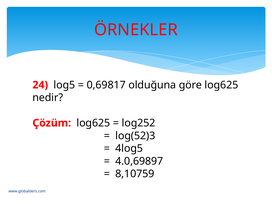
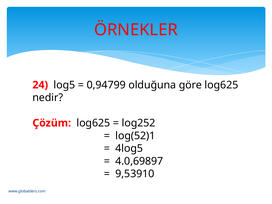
0,69817: 0,69817 -> 0,94799 (106, 85)
log(52)3: log(52)3 -> log(52)1 (135, 136)
8,10759: 8,10759 -> 9,53910 (135, 174)
